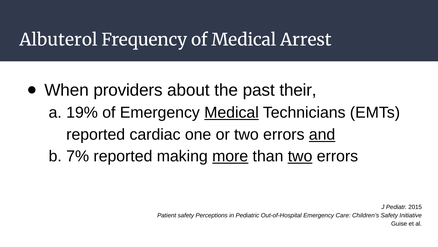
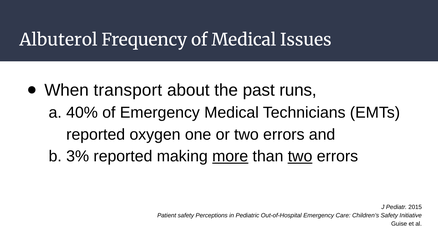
Arrest: Arrest -> Issues (306, 40)
providers: providers -> transport (128, 90)
their: their -> runs (298, 90)
19%: 19% -> 40% (82, 112)
Medical underline: present -> none (232, 112)
cardiac: cardiac -> oxygen (155, 134)
and underline: present -> none (322, 134)
7%: 7% -> 3% (78, 156)
